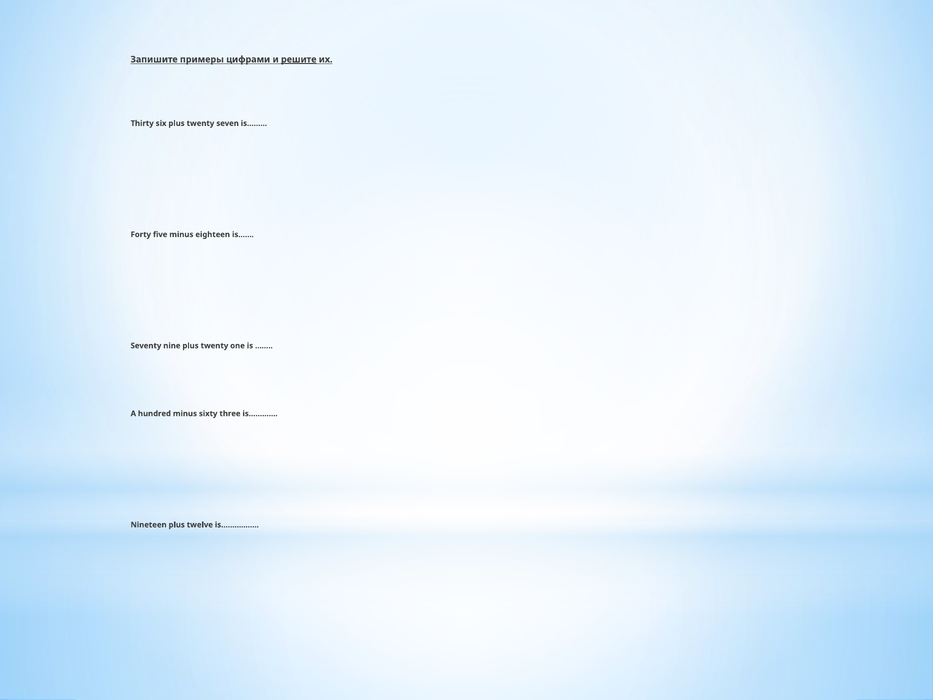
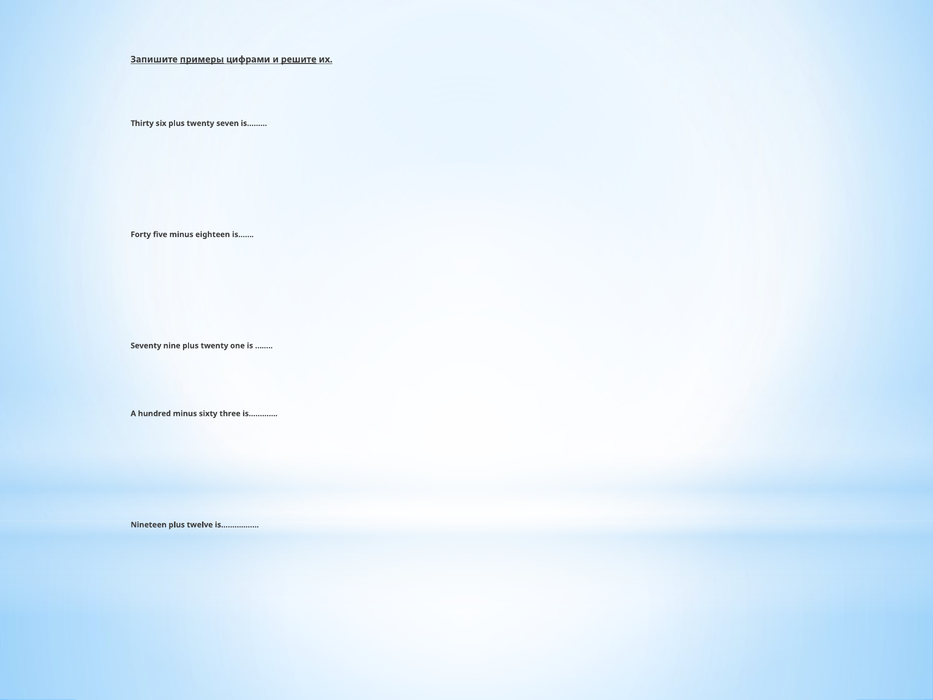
примеры underline: none -> present (202, 59)
